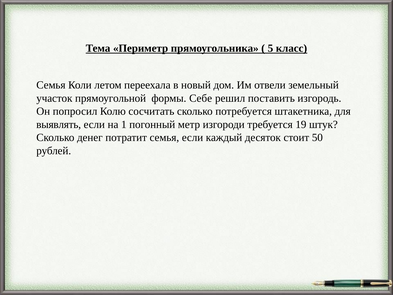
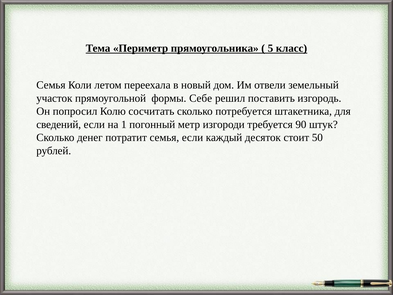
выявлять: выявлять -> сведений (59, 124)
19: 19 -> 90 (301, 124)
